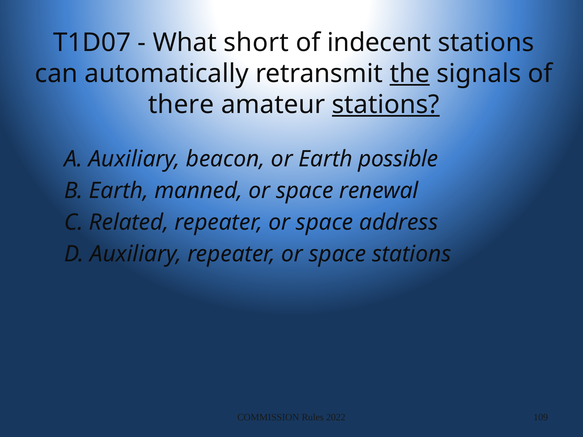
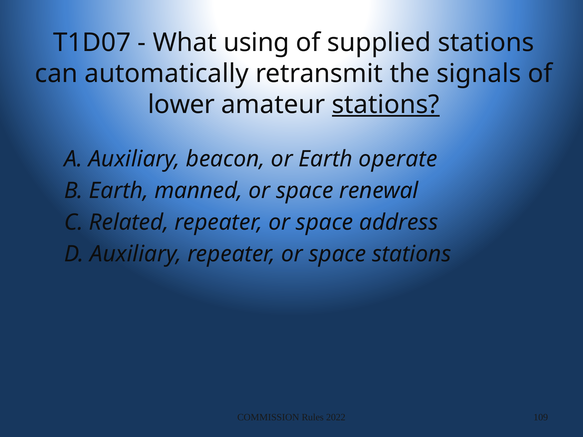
short: short -> using (256, 43)
indecent: indecent -> supplied (379, 43)
the underline: present -> none (410, 74)
there: there -> lower (181, 105)
possible: possible -> operate (398, 159)
